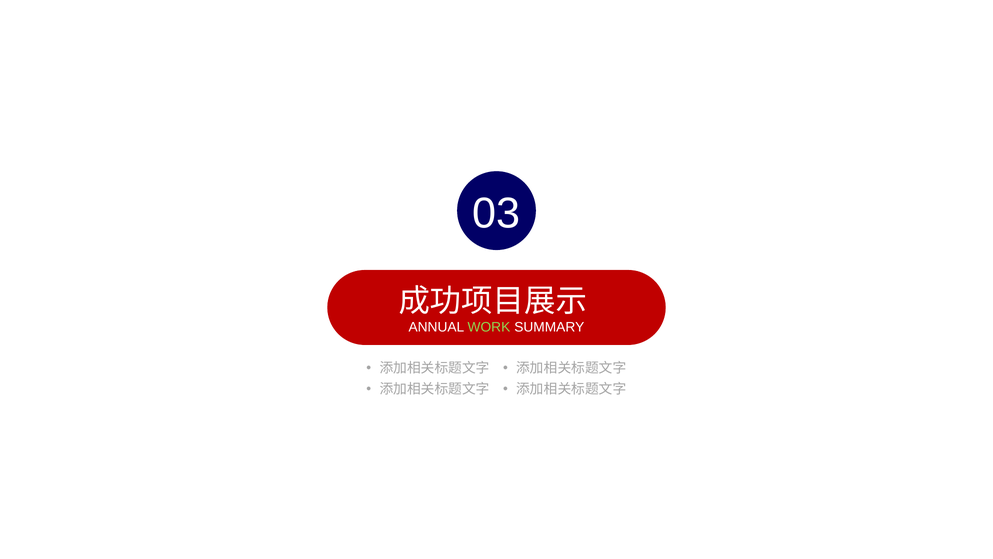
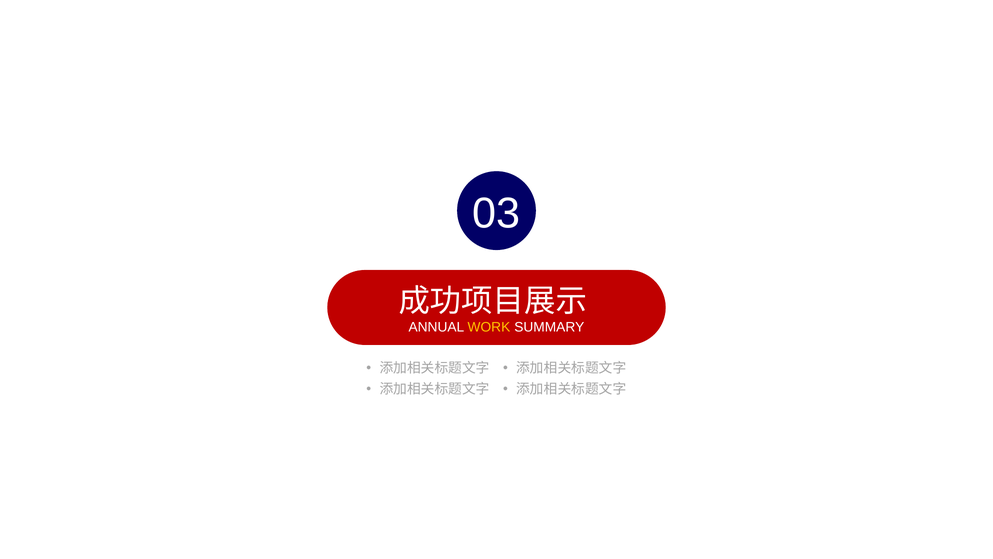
WORK colour: light green -> yellow (489, 327)
